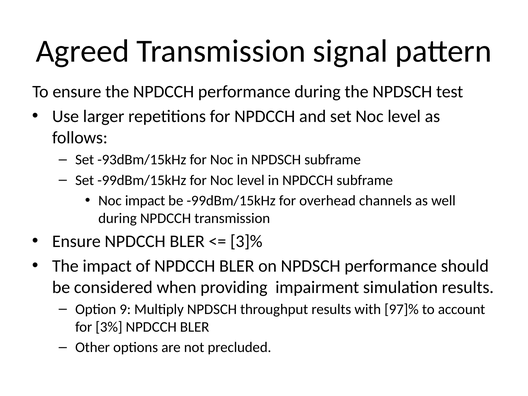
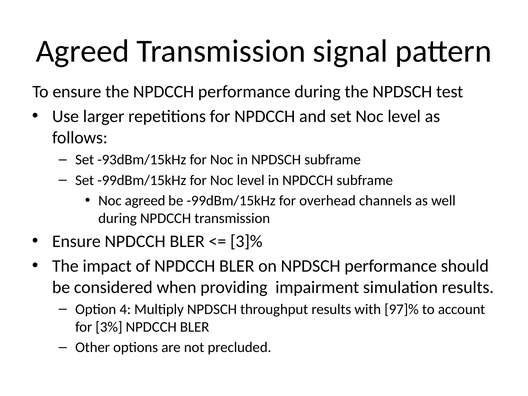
Noc impact: impact -> agreed (145, 201)
9: 9 -> 4 (125, 309)
